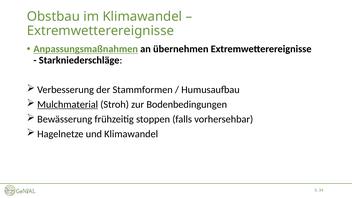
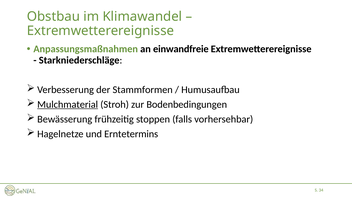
Anpassungsmaßnahmen underline: present -> none (86, 49)
übernehmen: übernehmen -> einwandfreie (181, 49)
und Klimawandel: Klimawandel -> Erntetermins (131, 134)
